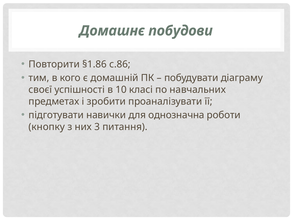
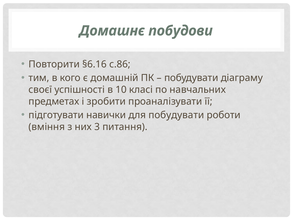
§1.86: §1.86 -> §6.16 (95, 64)
для однозначна: однозначна -> побудувати (176, 115)
кнопку: кнопку -> вміння (47, 127)
